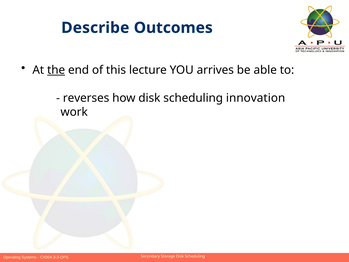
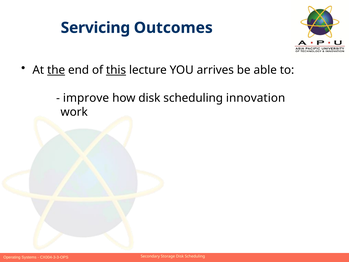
Describe: Describe -> Servicing (95, 28)
this underline: none -> present (116, 70)
reverses: reverses -> improve (86, 98)
